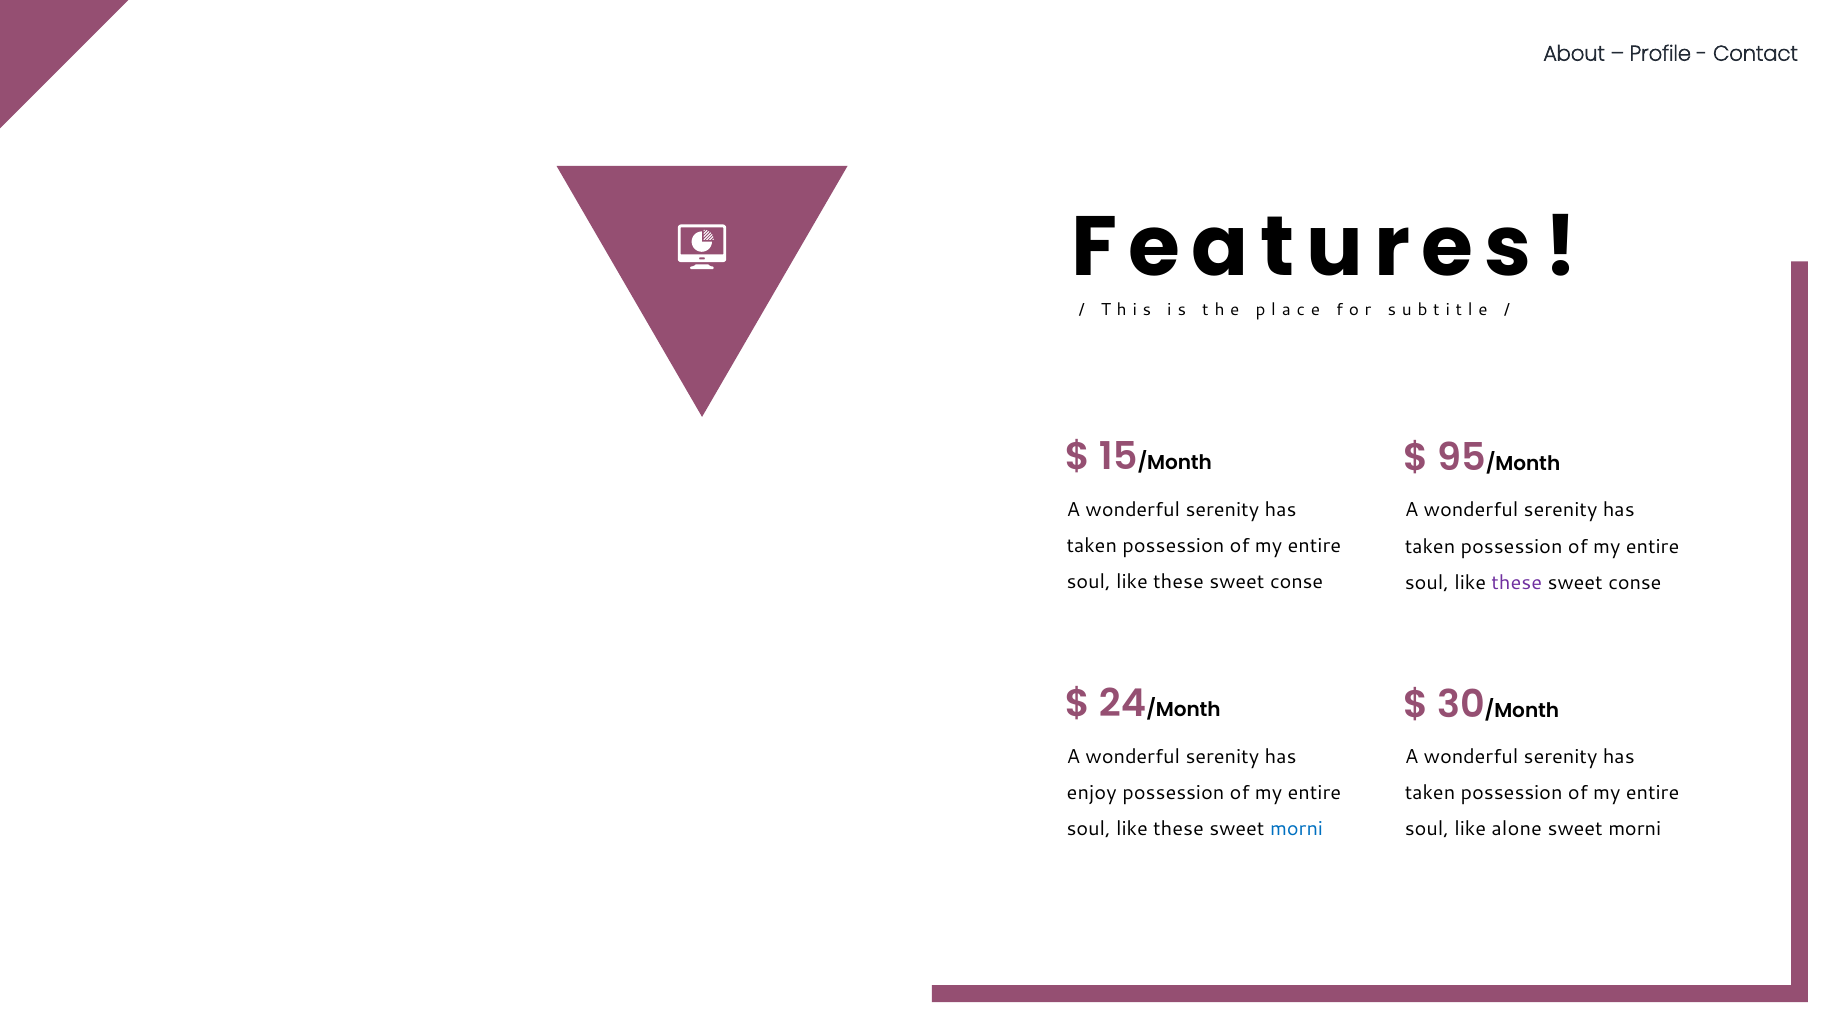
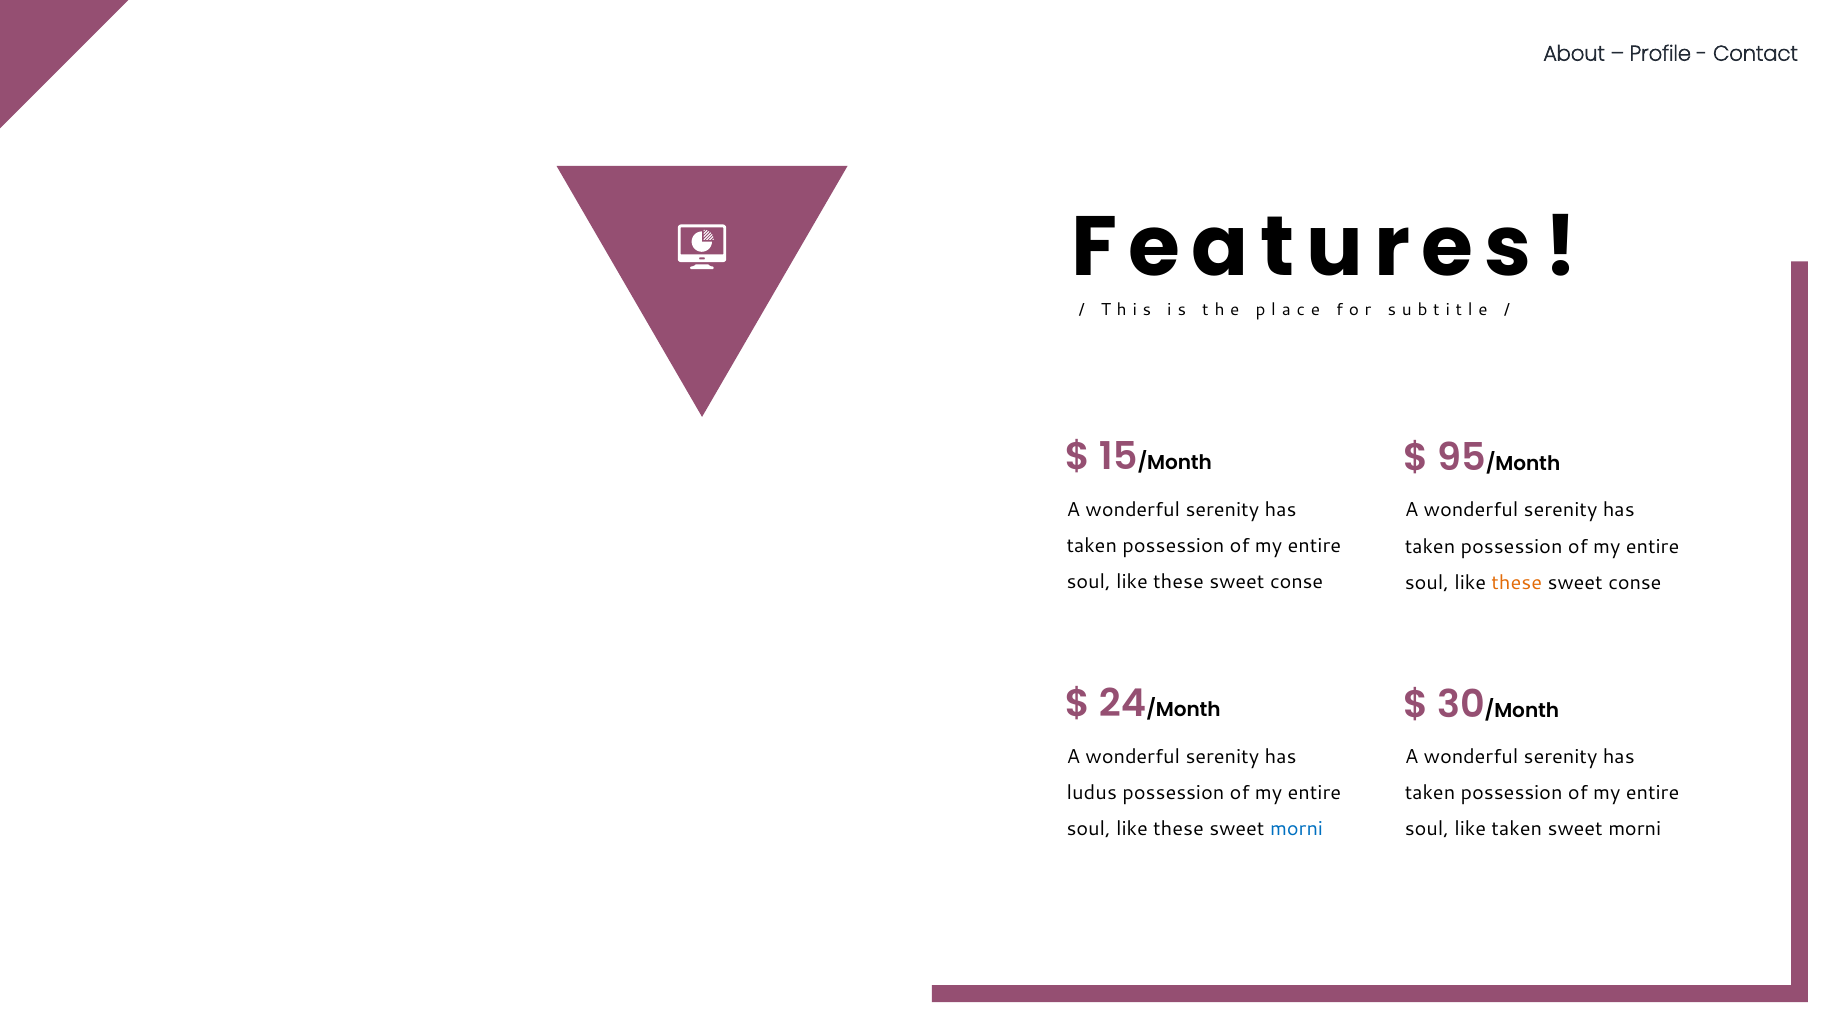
these colour: purple -> orange (1517, 582)
enjoy: enjoy -> ludus (1092, 793)
like alone: alone -> taken (1517, 829)
